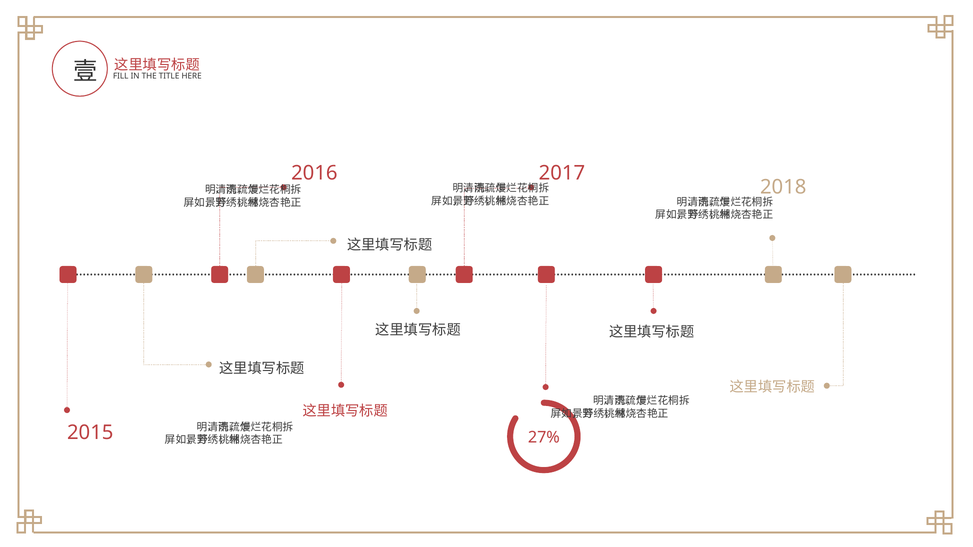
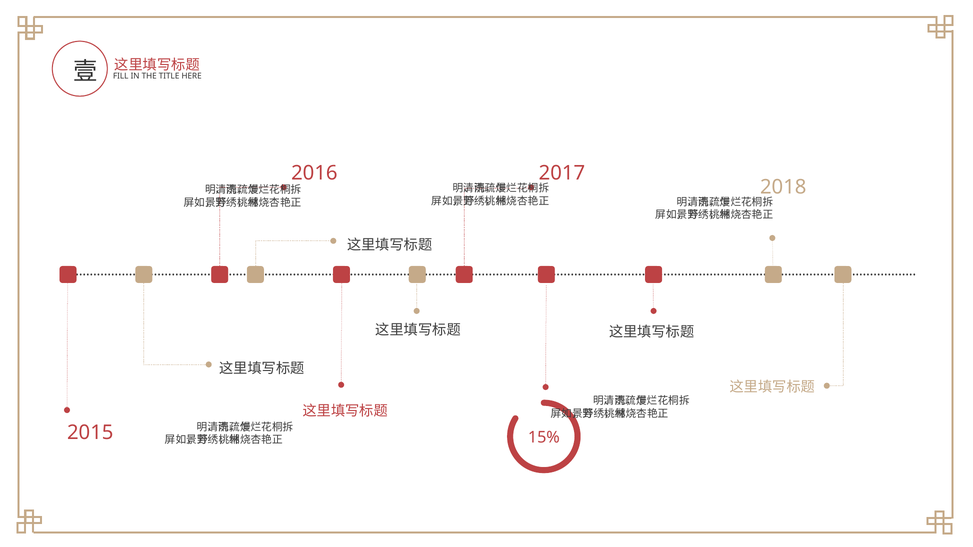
27%: 27% -> 15% (544, 438)
